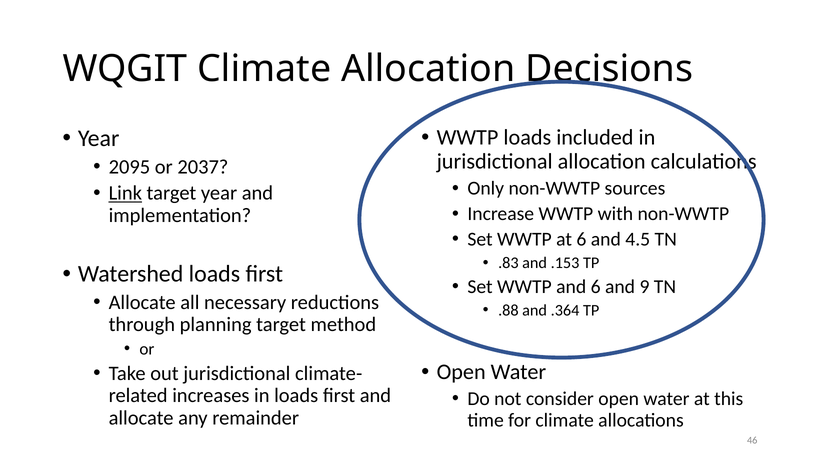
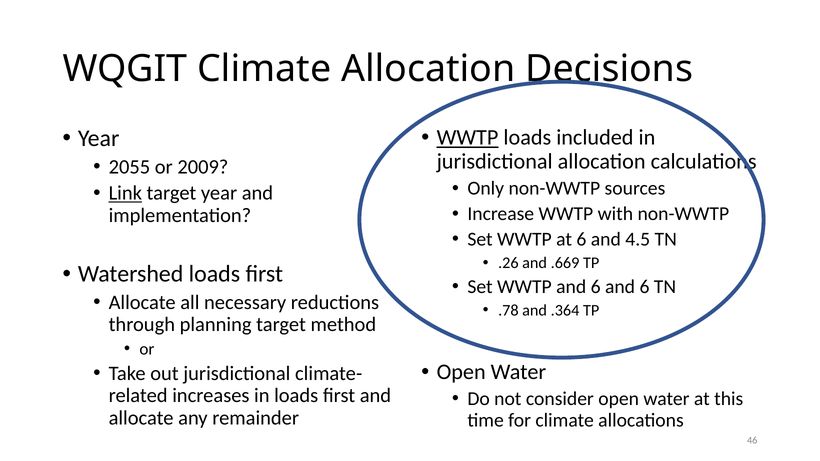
WWTP underline: none -> present (468, 138)
2095: 2095 -> 2055 (129, 167)
2037: 2037 -> 2009 (203, 167)
.83: .83 -> .26 (508, 263)
.153: .153 -> .669 (565, 263)
6 and 9: 9 -> 6 (644, 287)
.88: .88 -> .78 (508, 310)
